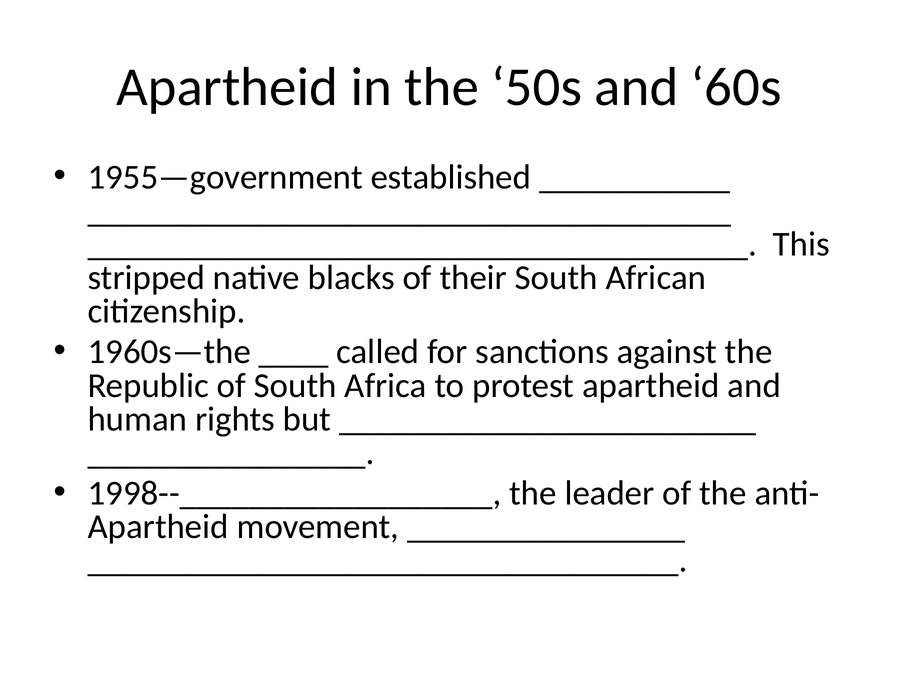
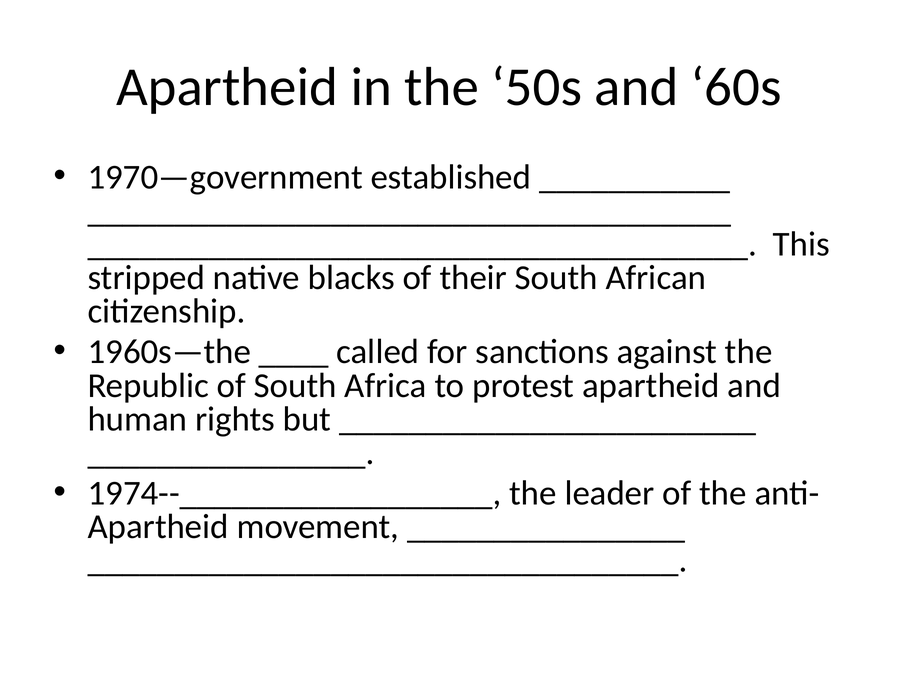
1955—government: 1955—government -> 1970—government (225, 177)
1998--__________________: 1998--__________________ -> 1974--__________________ (295, 493)
